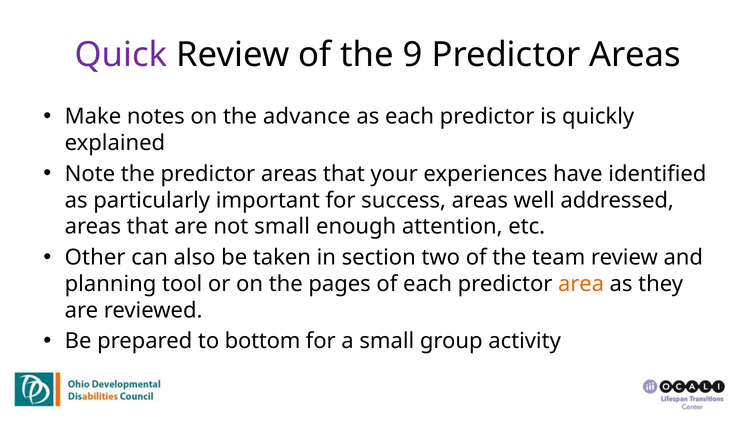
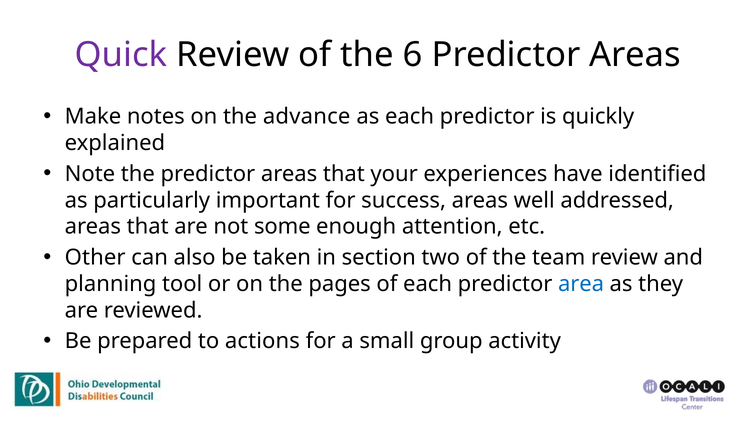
9: 9 -> 6 (413, 55)
not small: small -> some (282, 227)
area colour: orange -> blue (581, 284)
bottom: bottom -> actions (262, 341)
